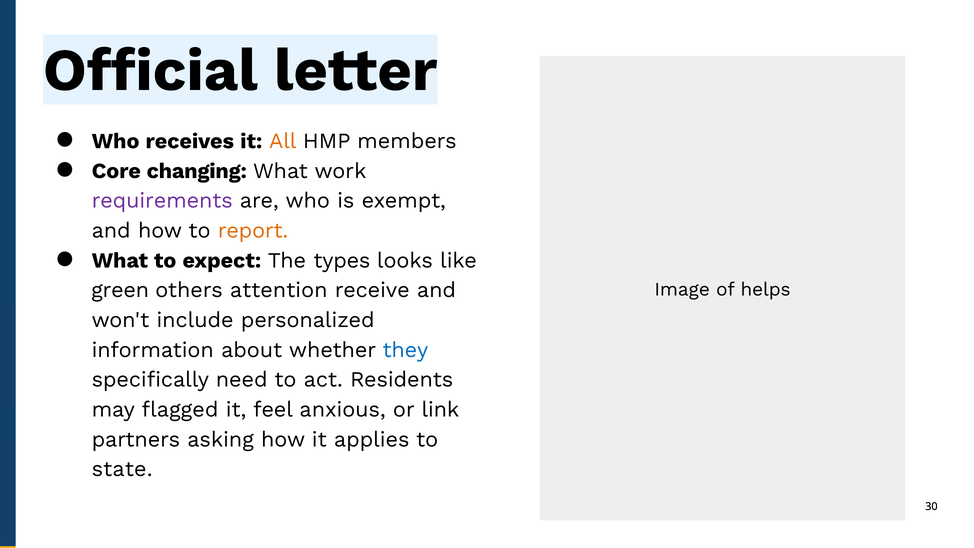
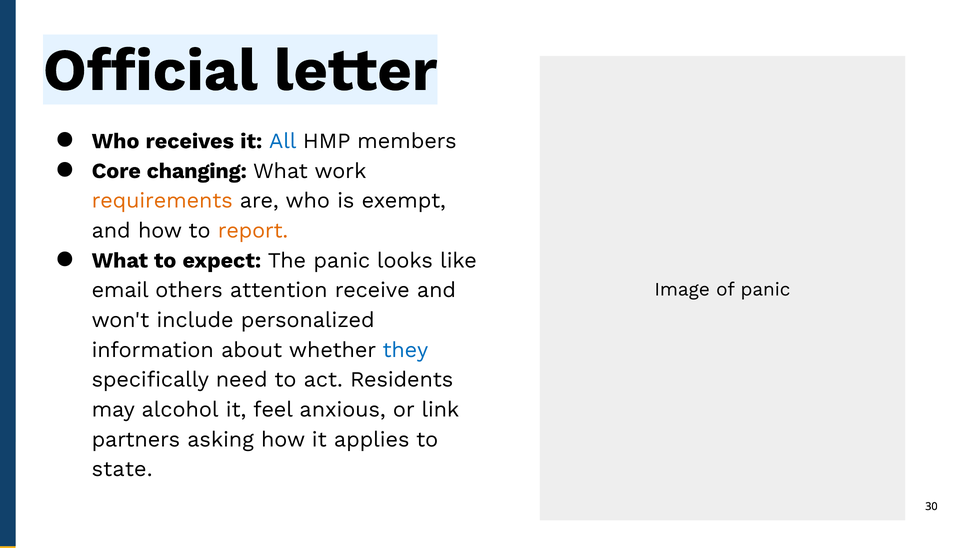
All colour: orange -> blue (283, 141)
requirements colour: purple -> orange (162, 201)
The types: types -> panic (342, 260)
green: green -> email (120, 290)
of helps: helps -> panic (766, 289)
flagged: flagged -> alcohol (180, 410)
